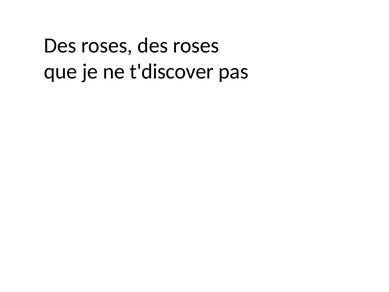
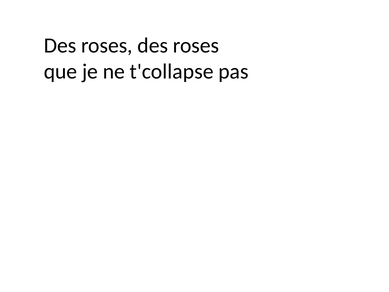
t'discover: t'discover -> t'collapse (172, 71)
